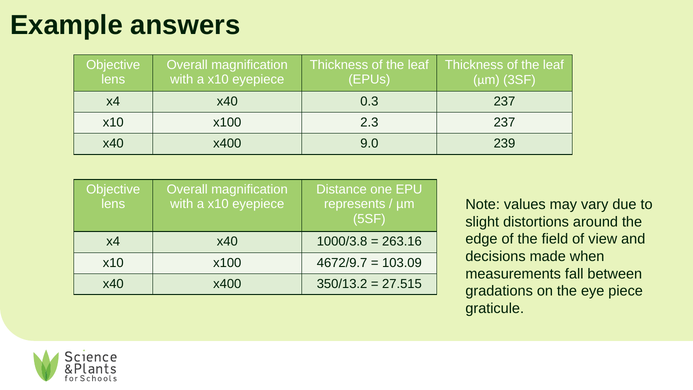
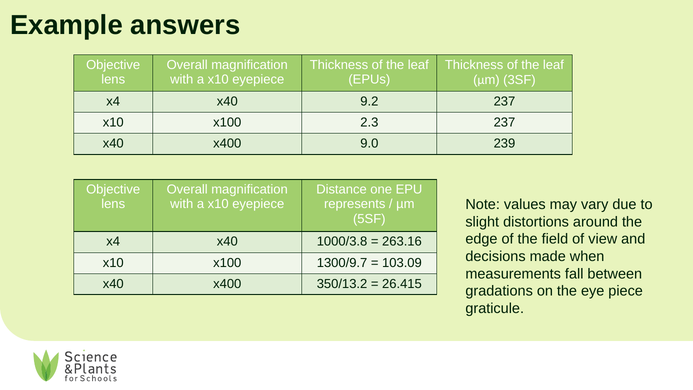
0.3: 0.3 -> 9.2 (369, 101)
4672/9.7: 4672/9.7 -> 1300/9.7 (342, 263)
27.515: 27.515 -> 26.415 (402, 284)
